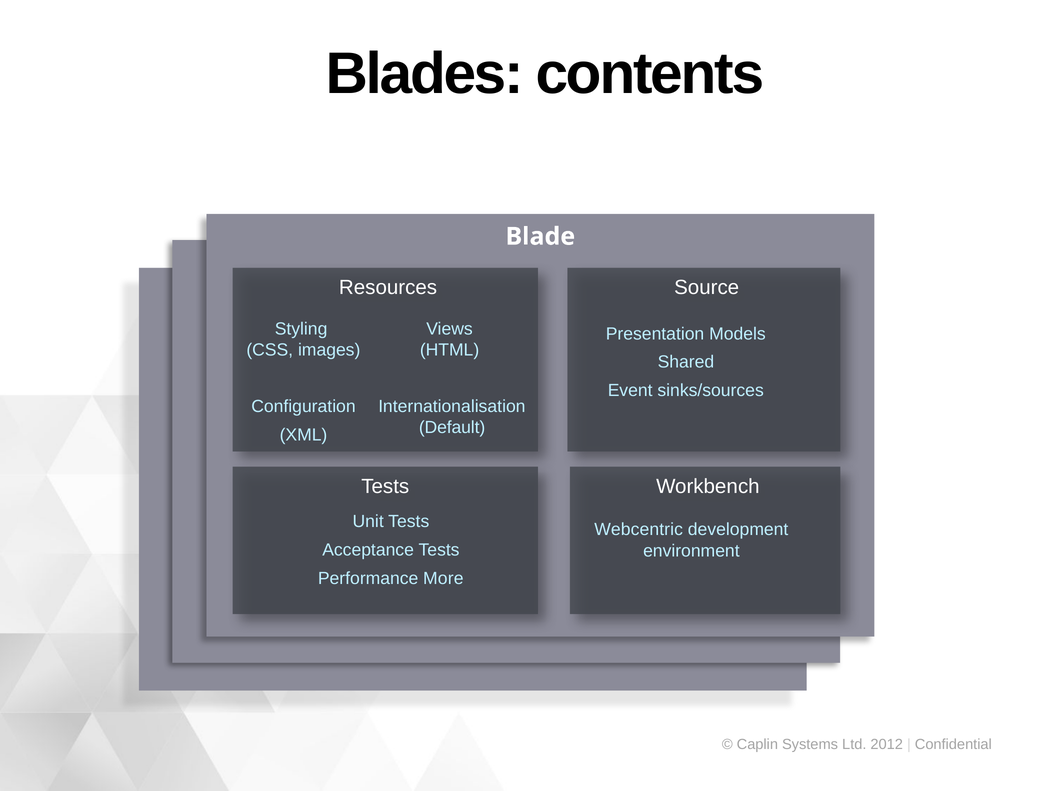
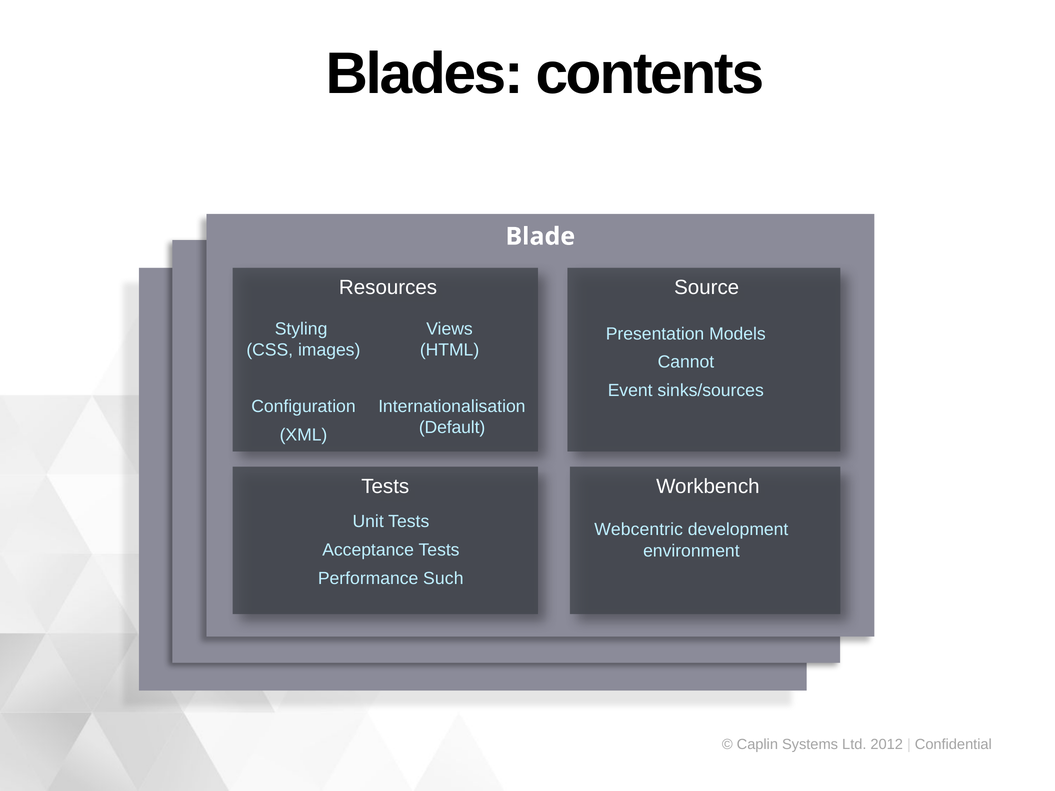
Shared: Shared -> Cannot (686, 362)
More: More -> Such (443, 578)
